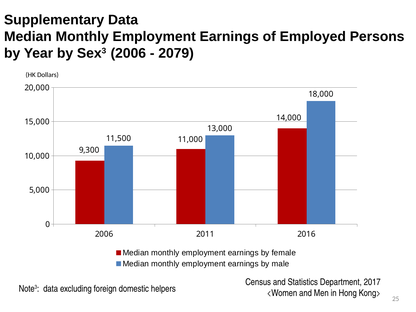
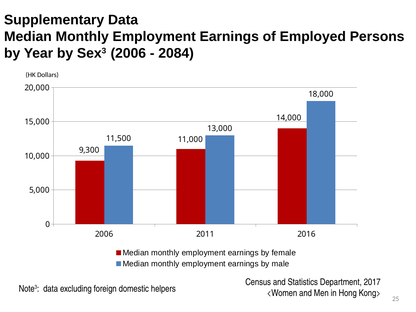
2079: 2079 -> 2084 (176, 53)
